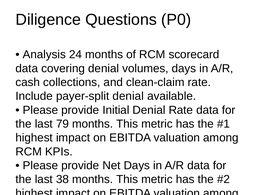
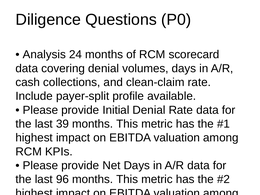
payer-split denial: denial -> profile (128, 96)
79: 79 -> 39 (62, 124)
38: 38 -> 96 (62, 179)
